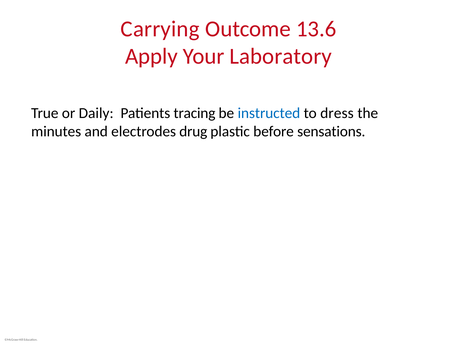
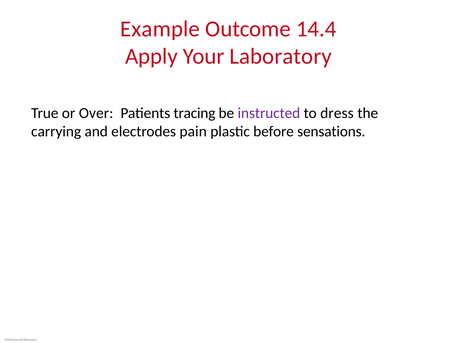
Carrying: Carrying -> Example (160, 29)
13.6: 13.6 -> 14.4 (316, 29)
Daily: Daily -> Over (96, 113)
instructed colour: blue -> purple (269, 113)
minutes: minutes -> carrying (56, 131)
drug: drug -> pain (193, 131)
